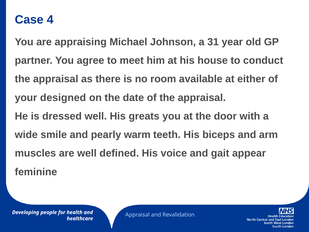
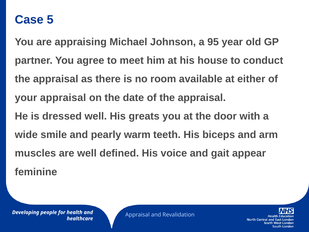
4: 4 -> 5 (50, 20)
31: 31 -> 95 (213, 42)
your designed: designed -> appraisal (63, 98)
